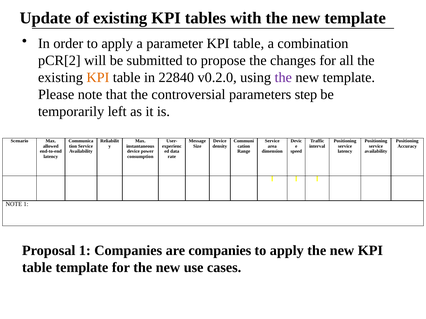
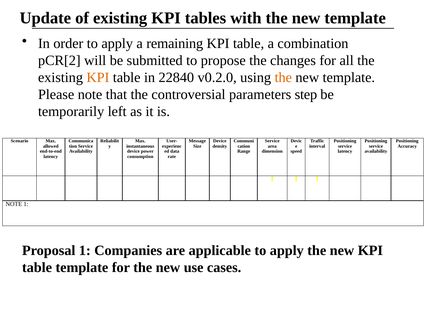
parameter: parameter -> remaining (175, 44)
the colour: purple -> orange (283, 78)
are companies: companies -> applicable (220, 251)
